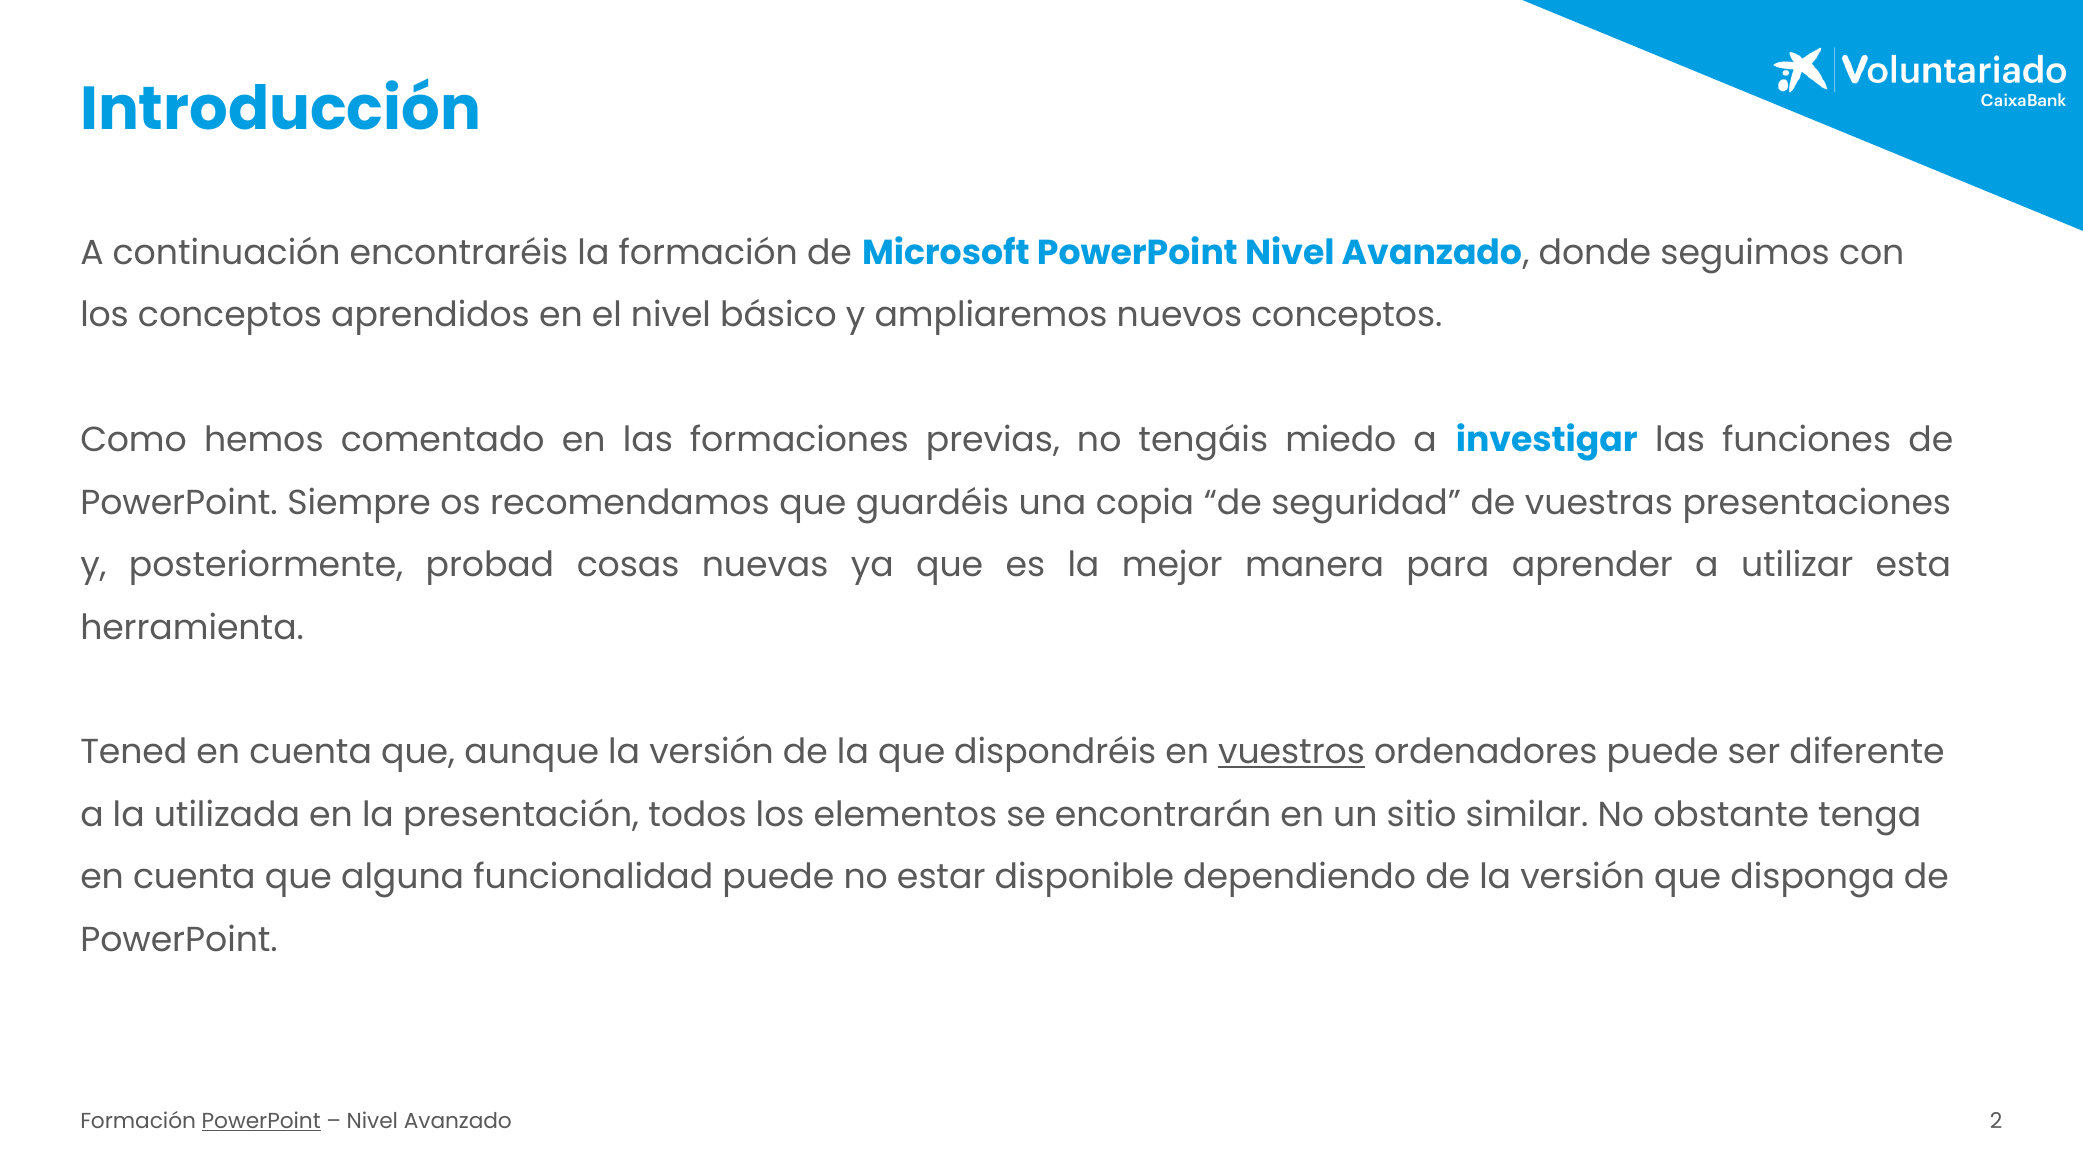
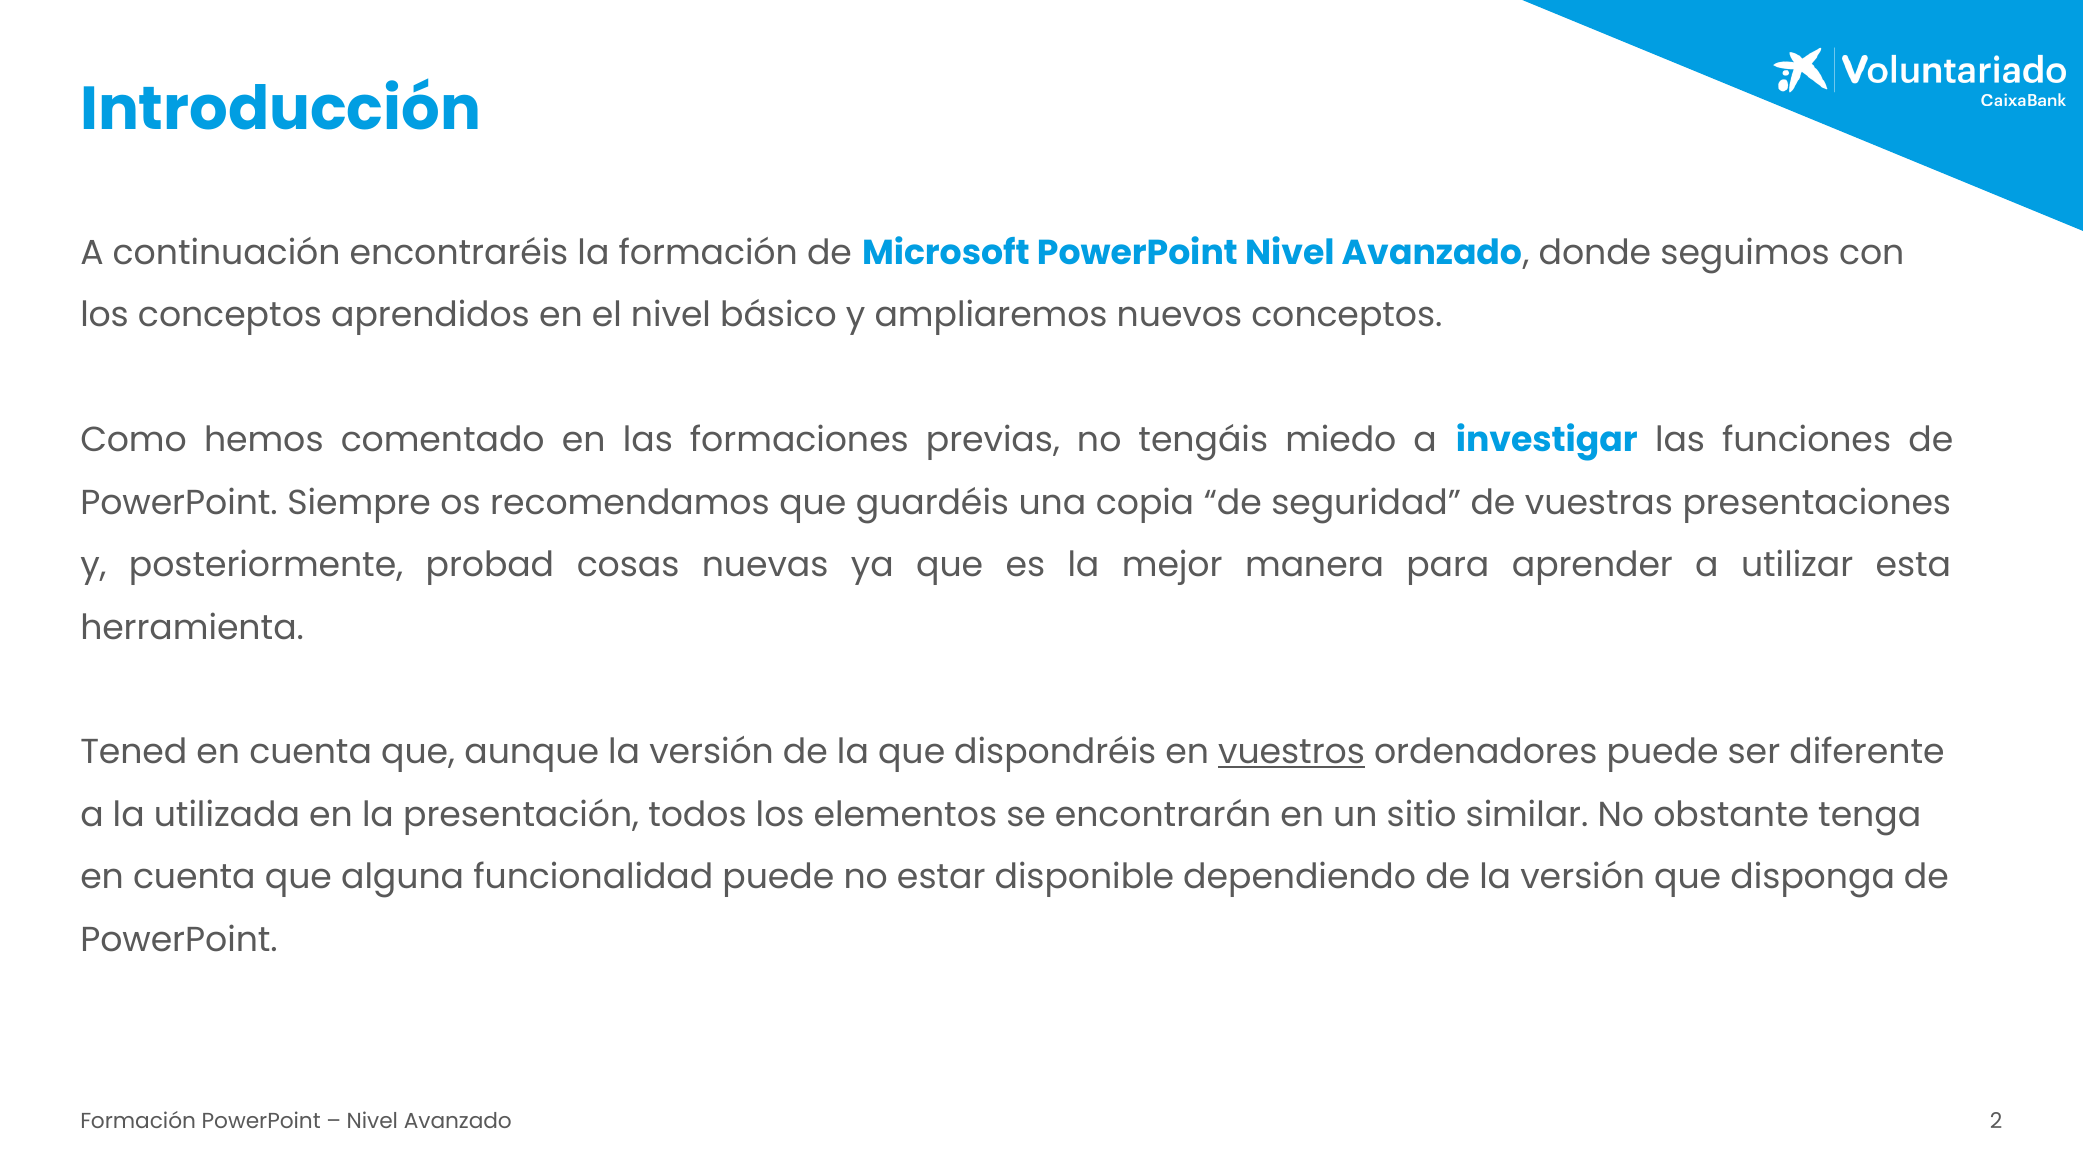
PowerPoint underline: present -> none (261, 1121)
